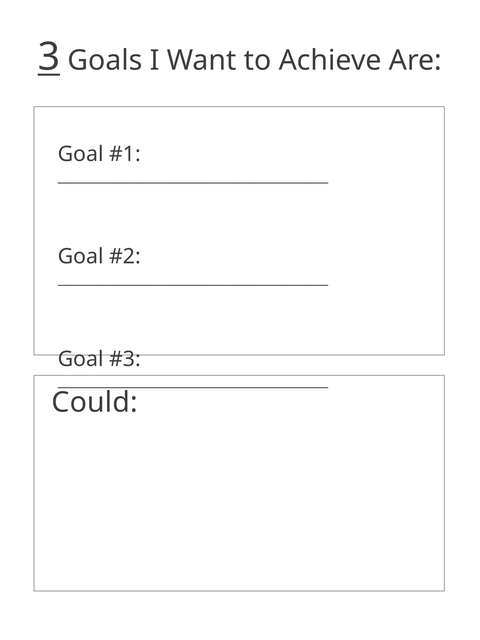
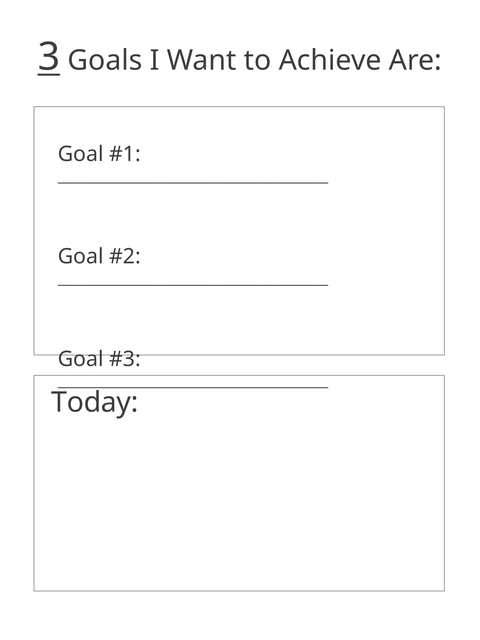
Could: Could -> Today (95, 403)
